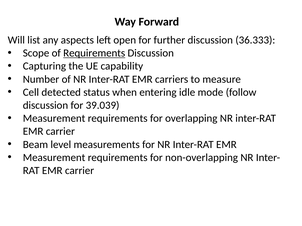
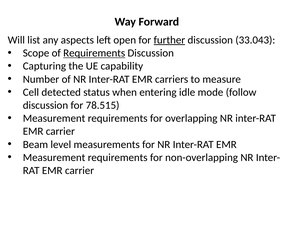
further underline: none -> present (169, 40)
36.333: 36.333 -> 33.043 (255, 40)
39.039: 39.039 -> 78.515 (103, 106)
